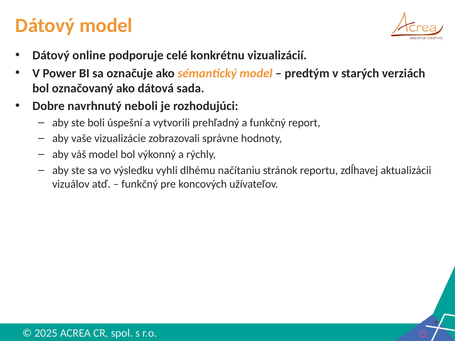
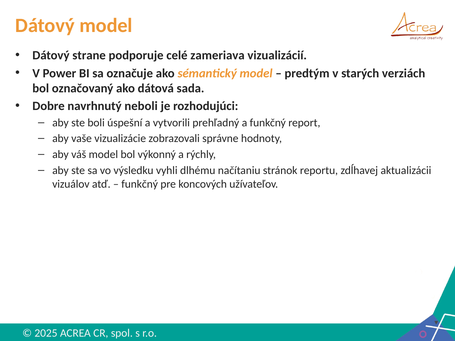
online: online -> strane (89, 56)
konkrétnu: konkrétnu -> zameriava (217, 56)
